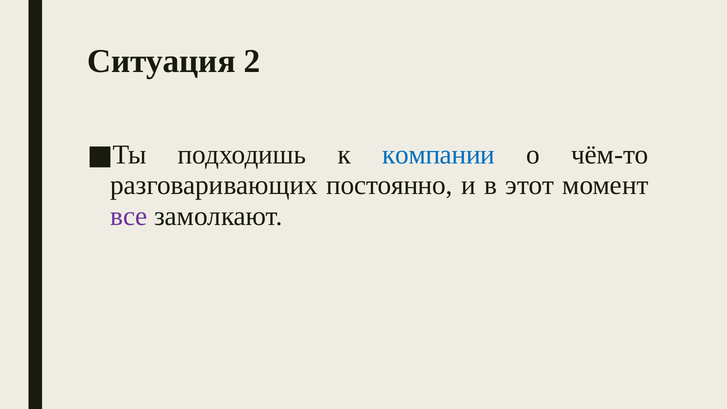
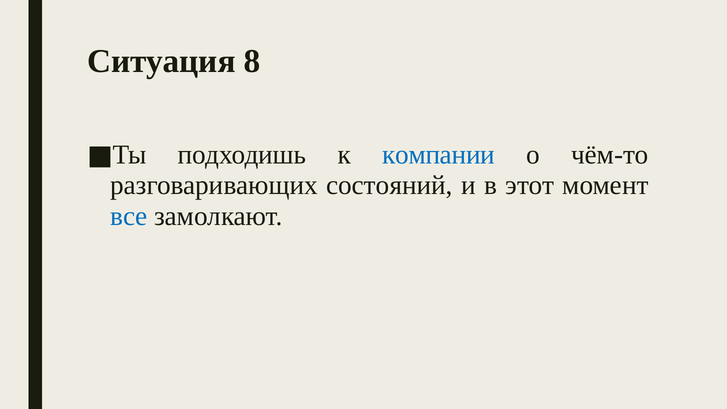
2: 2 -> 8 (252, 61)
постоянно: постоянно -> состояний (389, 185)
все colour: purple -> blue (129, 216)
